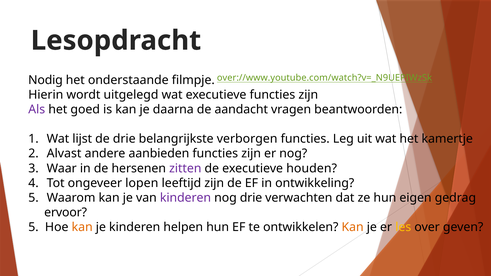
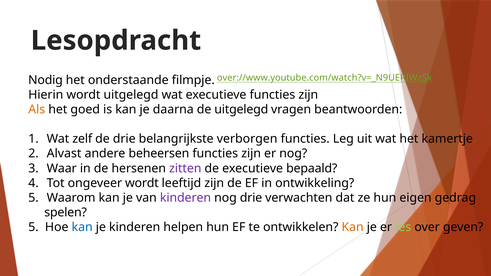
Als colour: purple -> orange (37, 109)
de aandacht: aandacht -> uitgelegd (241, 109)
lijst: lijst -> zelf (82, 139)
aanbieden: aanbieden -> beheersen (159, 154)
houden: houden -> bepaald (312, 168)
ongeveer lopen: lopen -> wordt (142, 183)
ervoor: ervoor -> spelen (66, 213)
kan colour: orange -> blue (82, 227)
les colour: yellow -> light green (403, 227)
